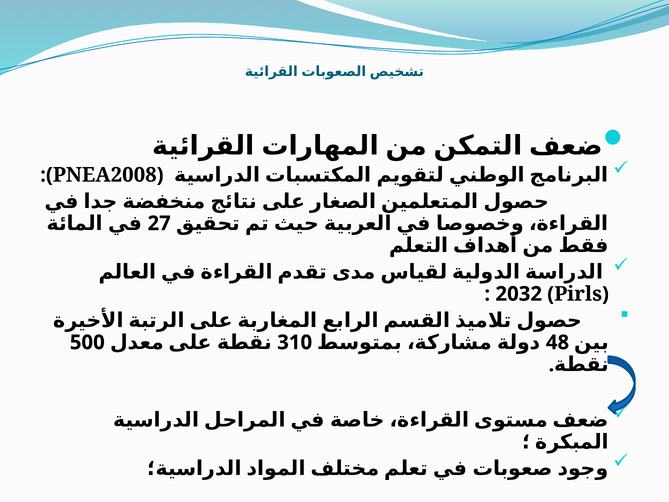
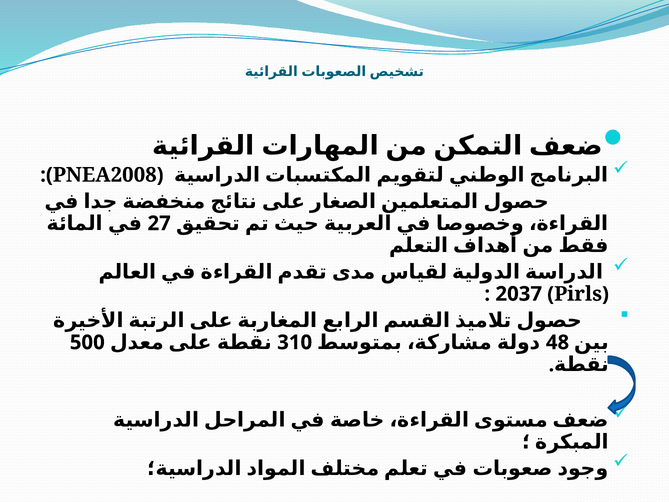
2032: 2032 -> 2037 (519, 294)
